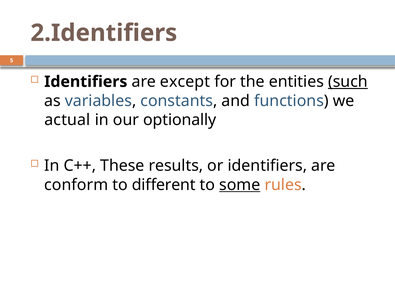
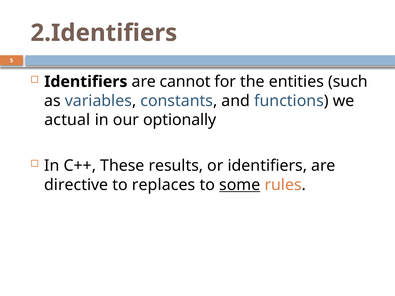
except: except -> cannot (185, 82)
such underline: present -> none (348, 82)
conform: conform -> directive (76, 185)
different: different -> replaces (164, 185)
